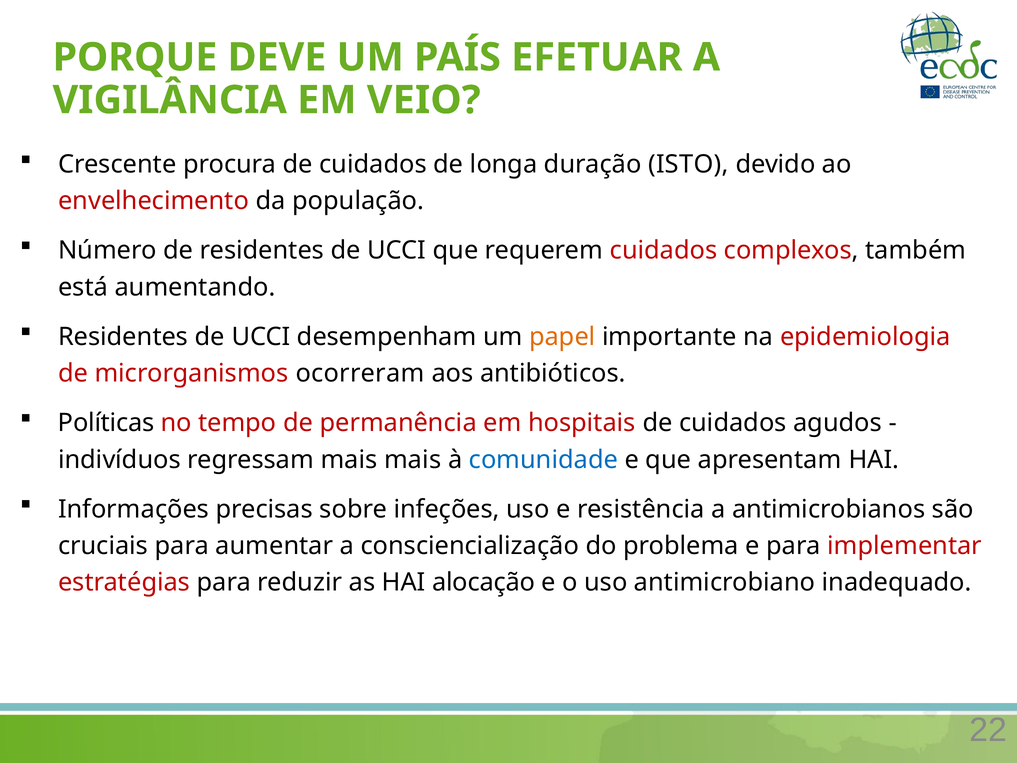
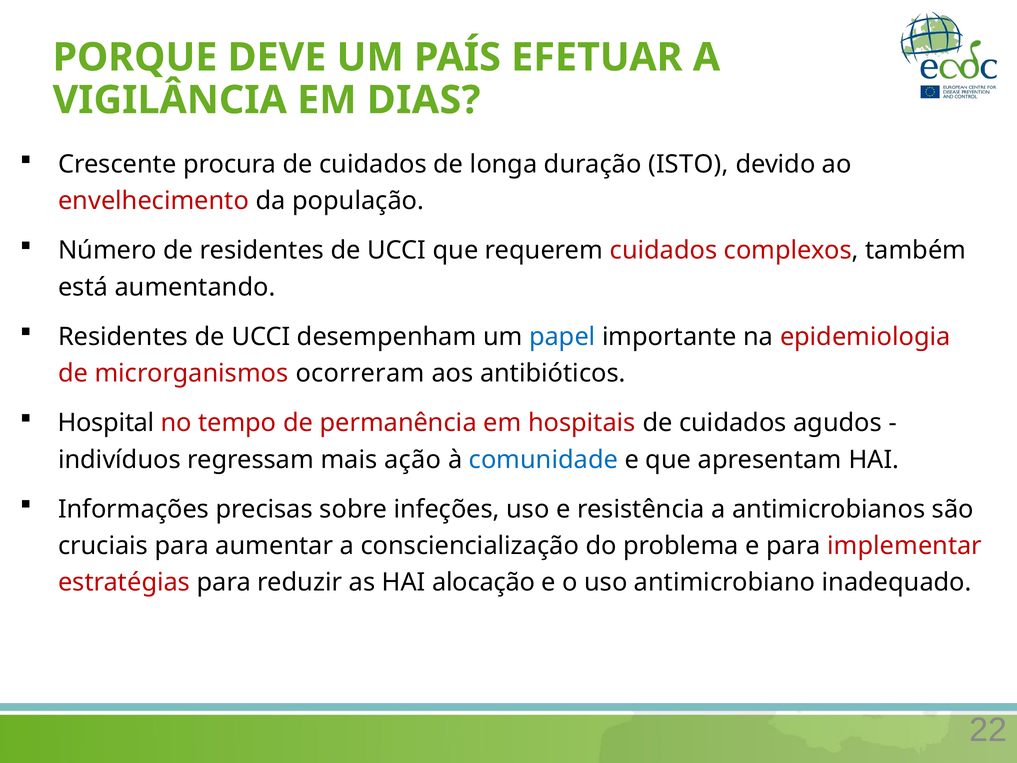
VEIO: VEIO -> DIAS (424, 100)
papel colour: orange -> blue (562, 337)
Políticas: Políticas -> Hospital (106, 423)
mais mais: mais -> ação (413, 460)
